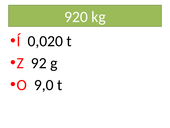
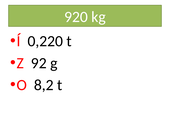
0,020: 0,020 -> 0,220 (45, 41)
9,0: 9,0 -> 8,2 (44, 85)
